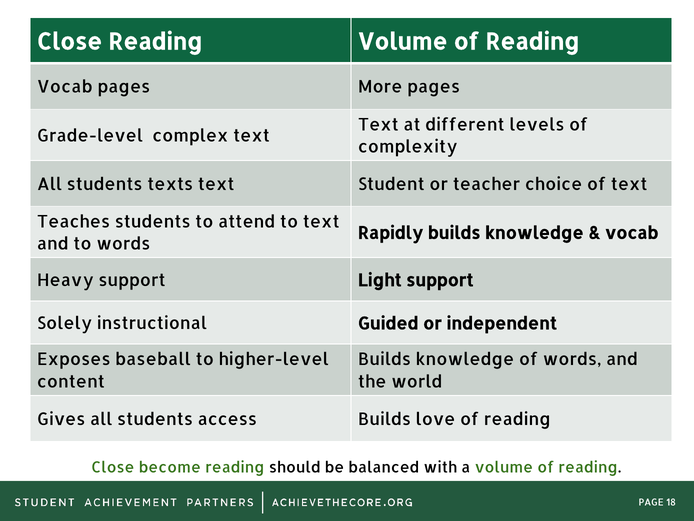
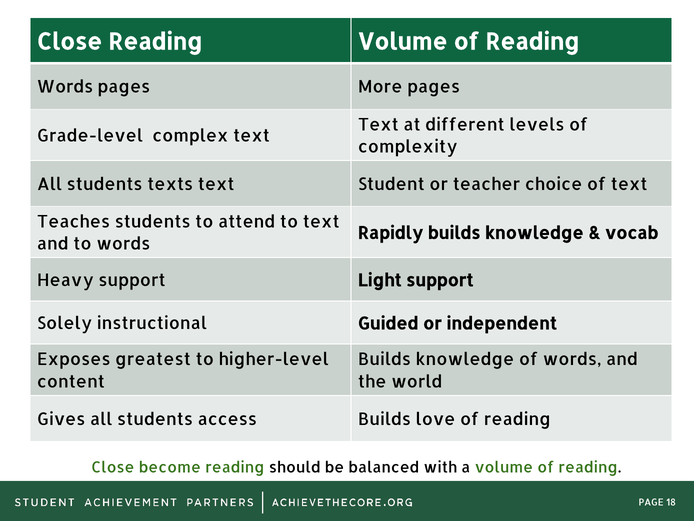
Vocab: Vocab -> Words (65, 87)
baseball: baseball -> greatest (153, 359)
